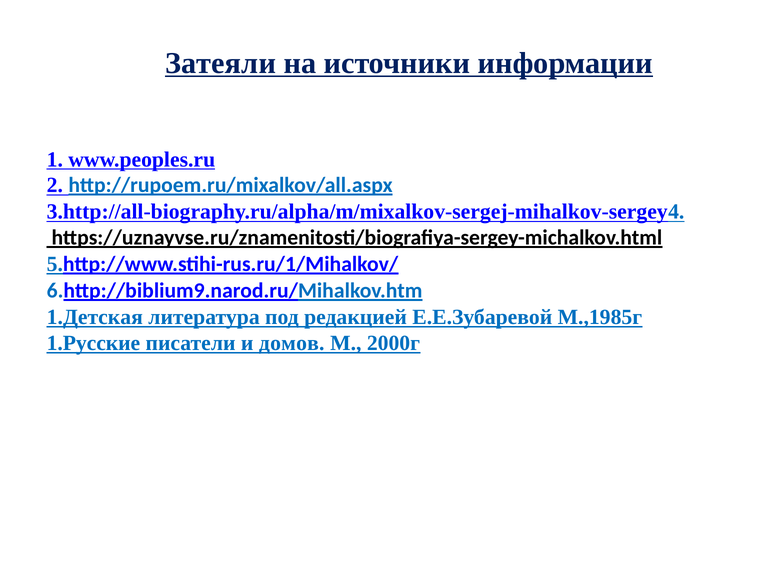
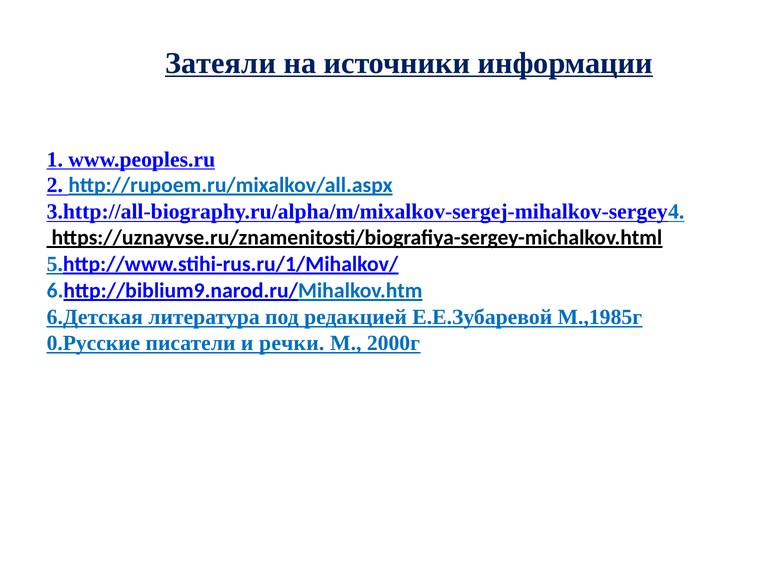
1.Детская: 1.Детская -> 6.Детская (95, 317)
1.Русские: 1.Русские -> 0.Русские (93, 343)
домов: домов -> речки (292, 343)
